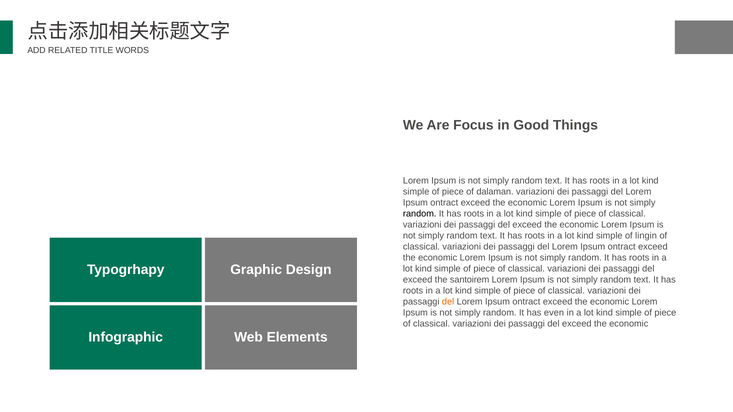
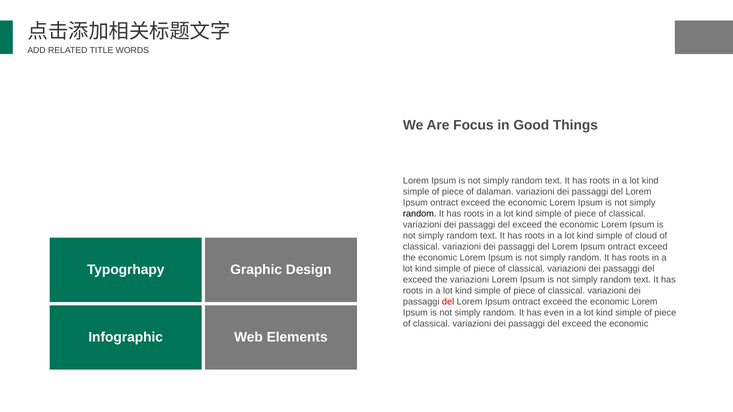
lingin: lingin -> cloud (646, 236)
the santoirem: santoirem -> variazioni (470, 280)
del colour: orange -> red (448, 302)
